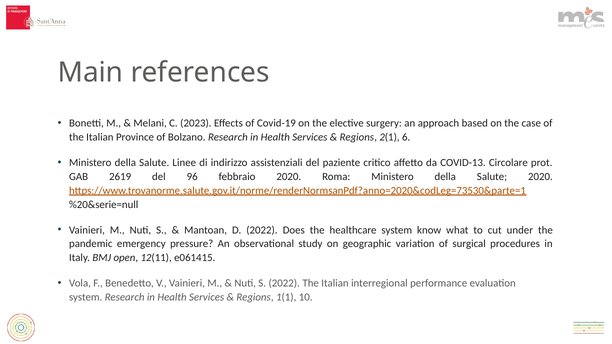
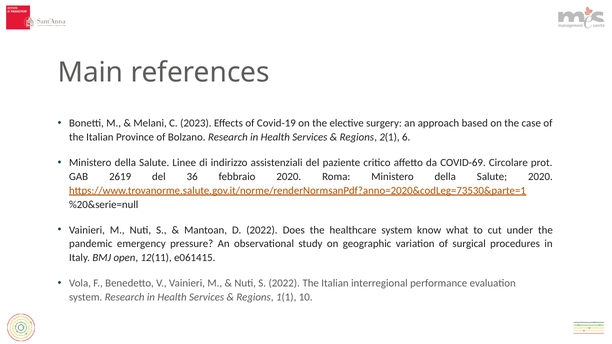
COVID-13: COVID-13 -> COVID-69 (463, 163)
96: 96 -> 36 (192, 177)
